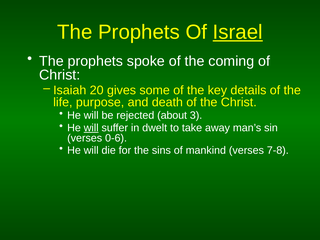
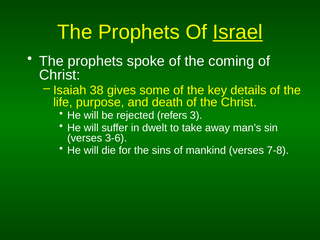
20: 20 -> 38 (97, 90)
about: about -> refers (172, 115)
will underline: present -> none (91, 128)
0-6: 0-6 -> 3-6 (116, 138)
